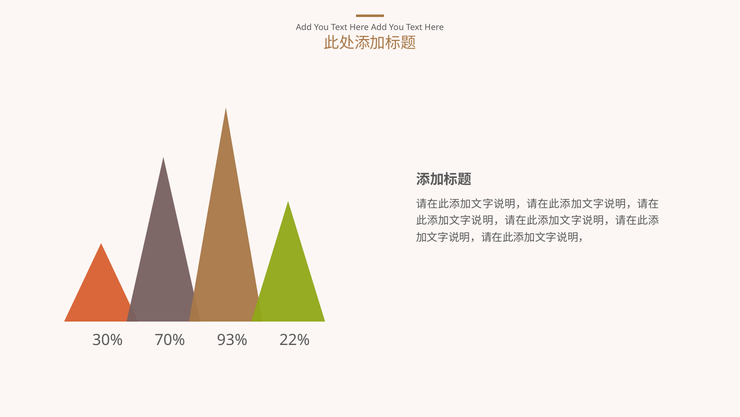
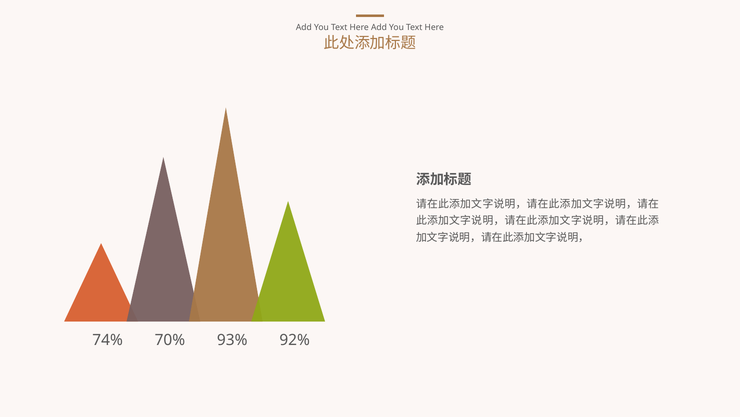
30%: 30% -> 74% (108, 339)
22%: 22% -> 92% (295, 339)
